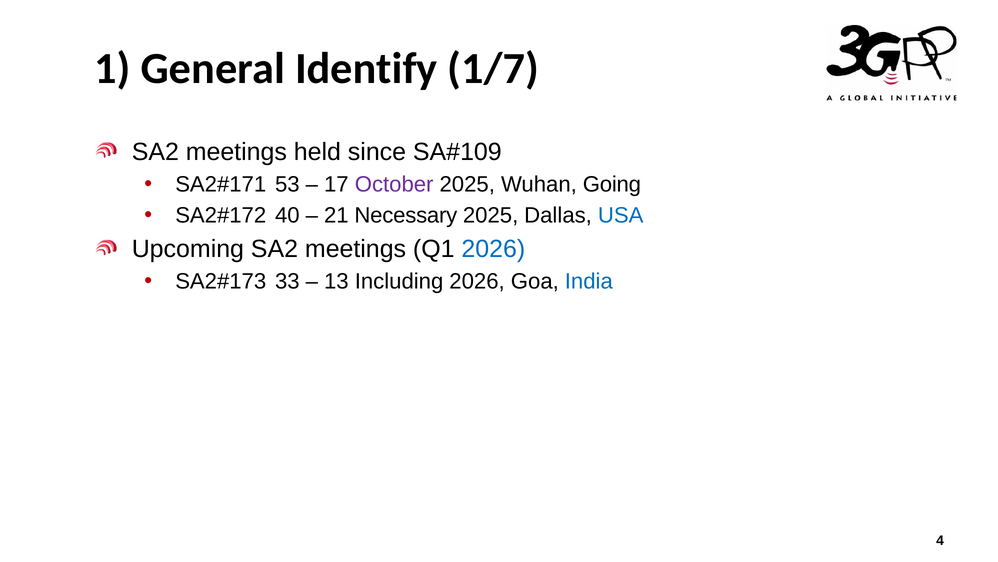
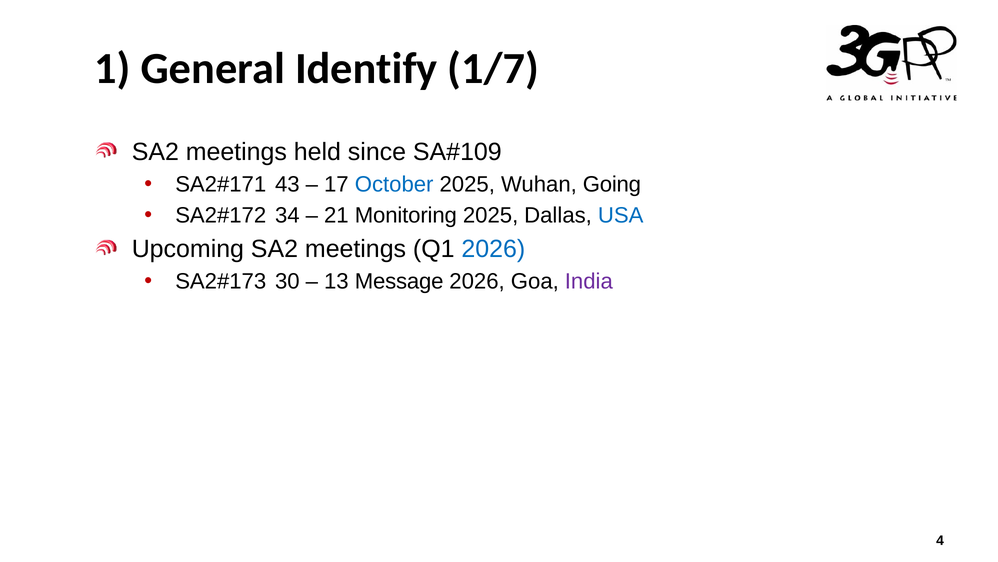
53: 53 -> 43 (287, 184)
October colour: purple -> blue (394, 184)
40: 40 -> 34 (287, 215)
Necessary: Necessary -> Monitoring (406, 215)
33: 33 -> 30 (287, 281)
Including: Including -> Message (399, 281)
India colour: blue -> purple (589, 281)
